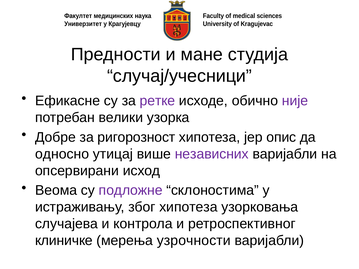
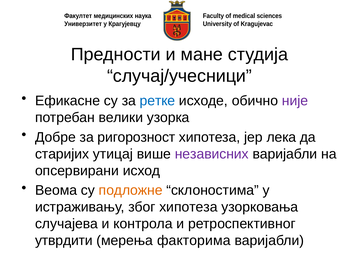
ретке colour: purple -> blue (157, 101)
опис: опис -> лека (281, 137)
односно: односно -> старијих (62, 154)
подложне colour: purple -> orange (131, 190)
клиничке: клиничке -> утврдити (64, 241)
узрочности: узрочности -> факторима (194, 241)
